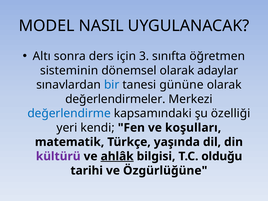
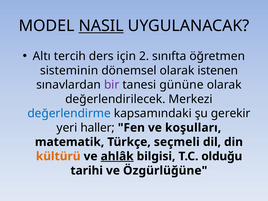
NASIL underline: none -> present (101, 26)
sonra: sonra -> tercih (70, 56)
3: 3 -> 2 (144, 56)
adaylar: adaylar -> istenen (218, 71)
bir colour: blue -> purple (112, 85)
değerlendirmeler: değerlendirmeler -> değerlendirilecek (115, 99)
özelliği: özelliği -> gerekir (231, 113)
kendi: kendi -> haller (98, 128)
yaşında: yaşında -> seçmeli (177, 142)
kültürü colour: purple -> orange (58, 156)
